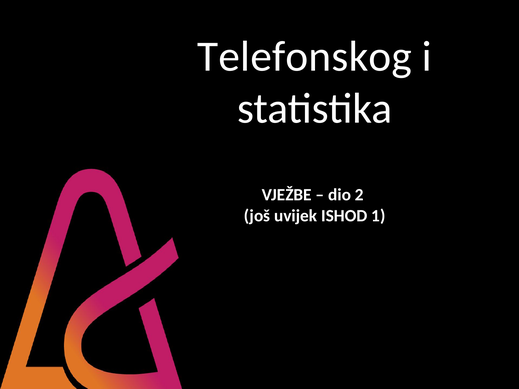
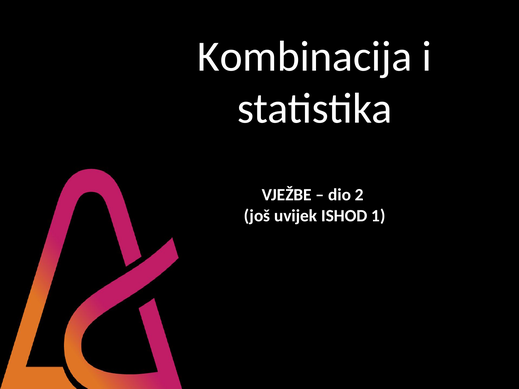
Telefonskog: Telefonskog -> Kombinacija (305, 57)
